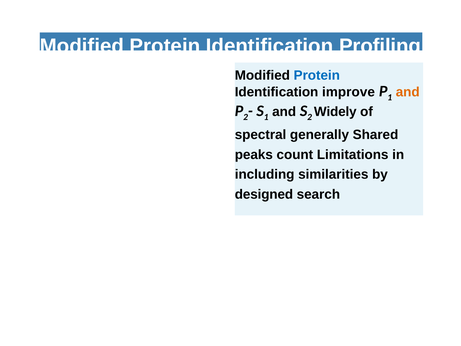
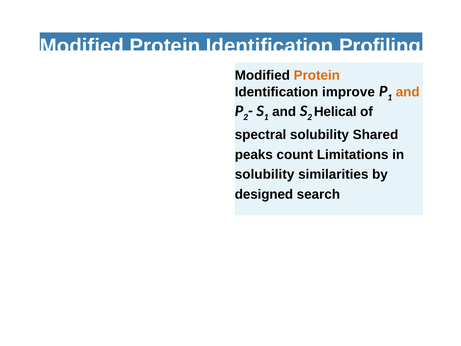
Protein colour: blue -> orange (317, 75)
Widely: Widely -> Helical (335, 112)
spectral generally: generally -> solubility (319, 135)
including: including -> solubility (265, 174)
